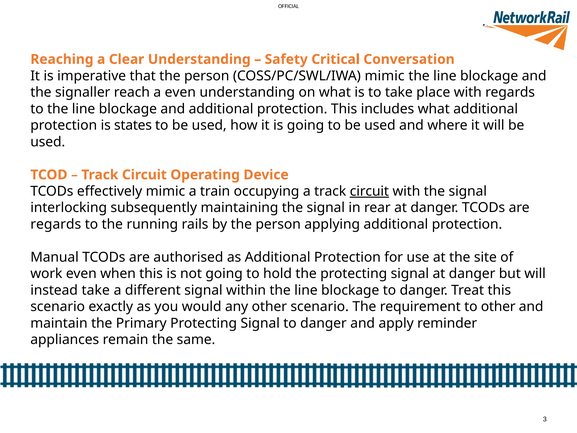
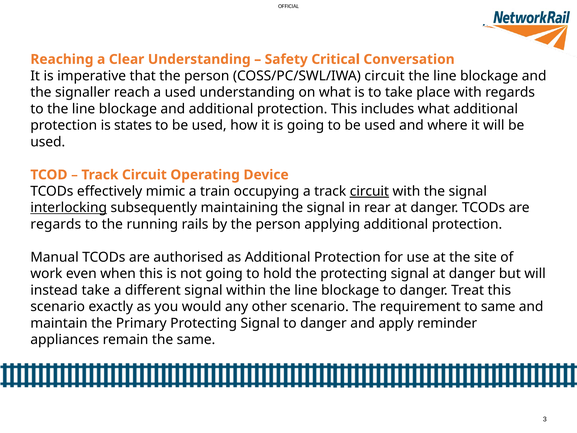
COSS/PC/SWL/IWA mimic: mimic -> circuit (385, 76)
a even: even -> used (180, 92)
interlocking underline: none -> present (69, 208)
to other: other -> same (498, 307)
